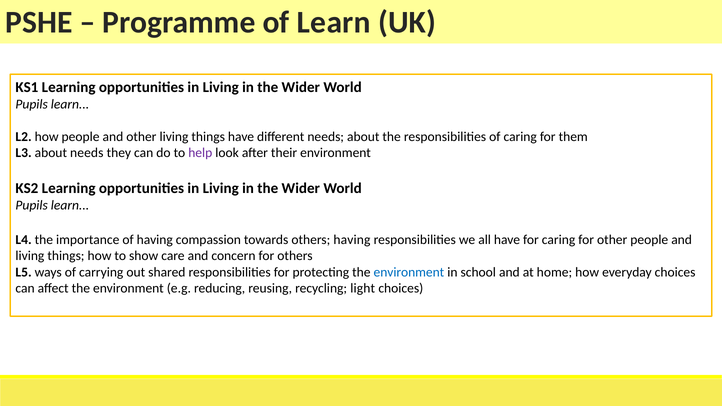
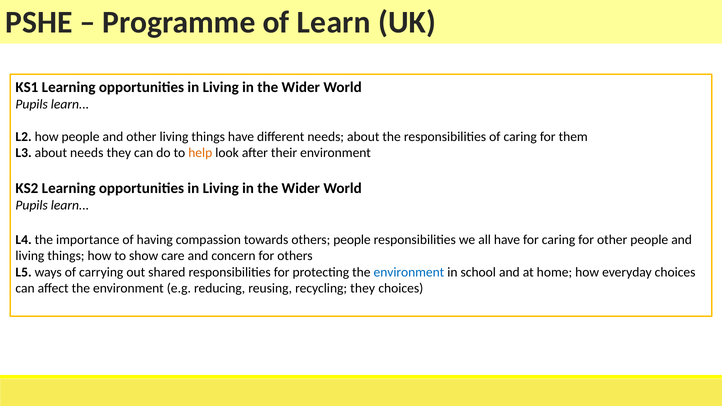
help colour: purple -> orange (200, 153)
others having: having -> people (352, 240)
recycling light: light -> they (363, 288)
